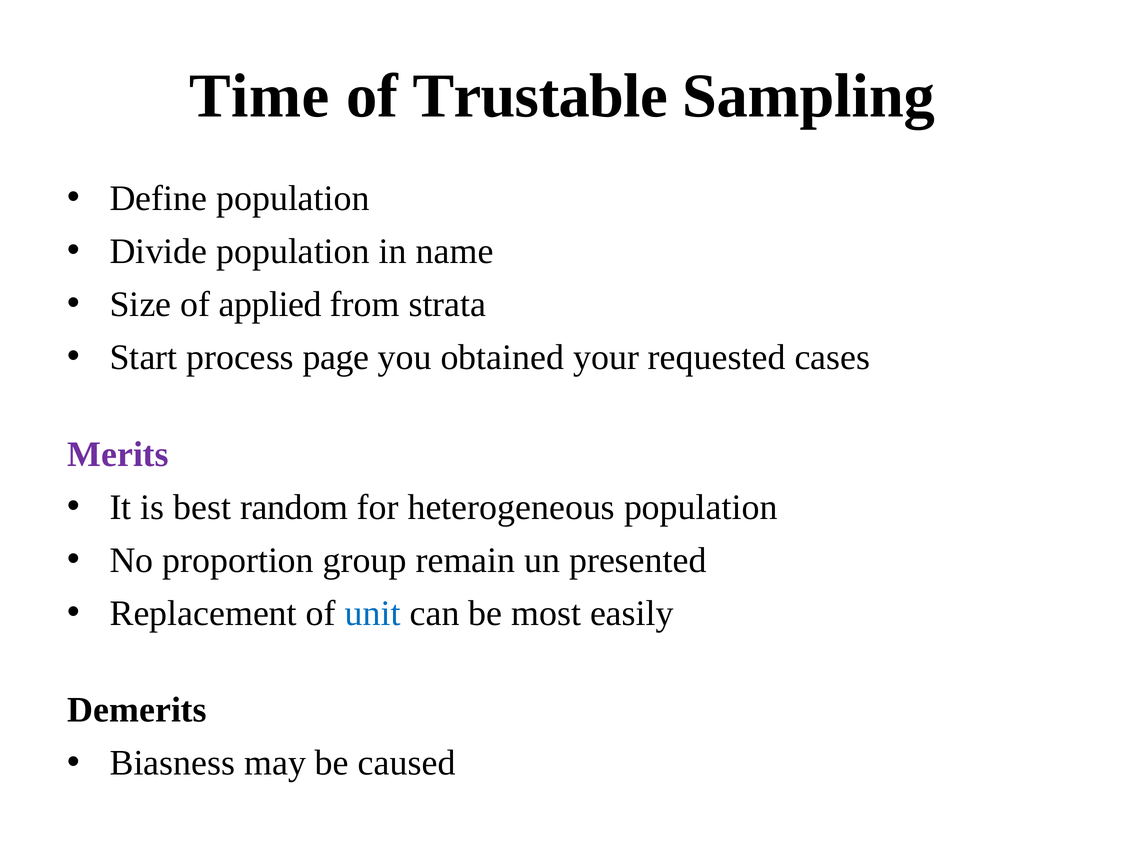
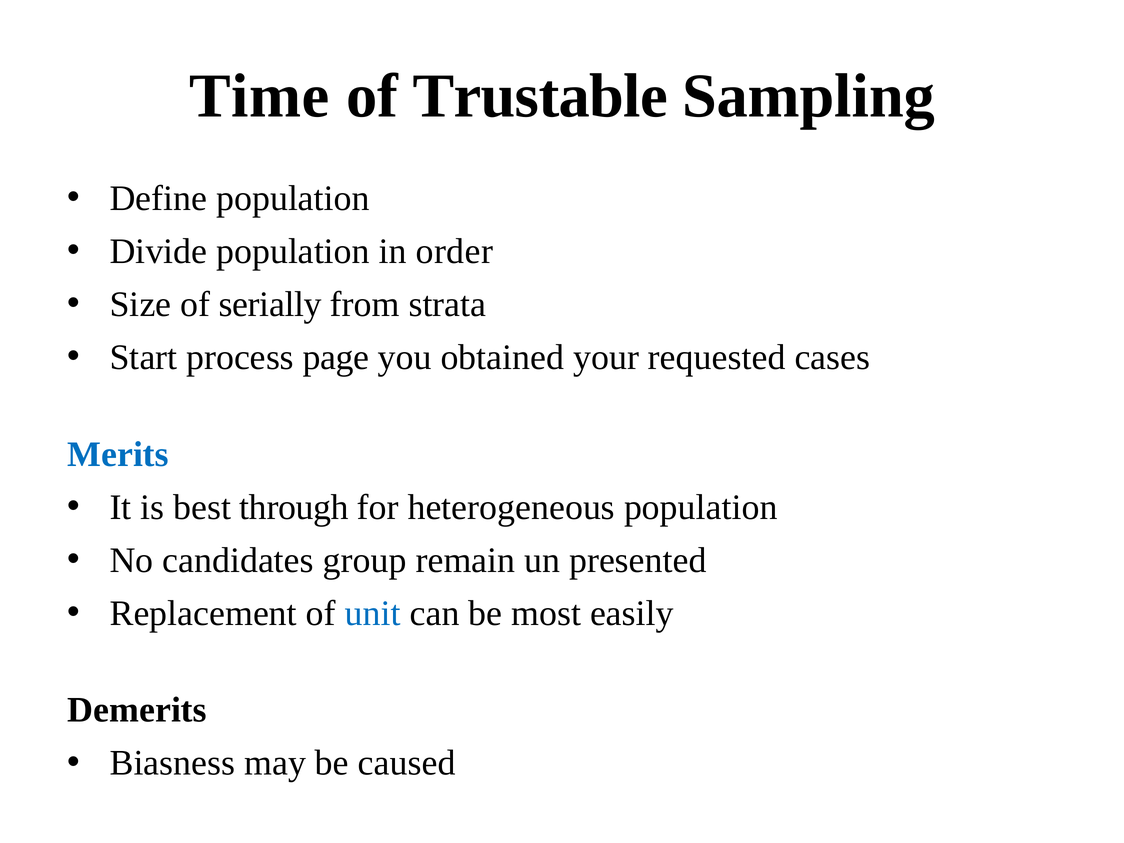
name: name -> order (454, 251)
applied: applied -> serially (270, 304)
Merits colour: purple -> blue (118, 454)
random: random -> through (294, 507)
proportion: proportion -> candidates (238, 560)
